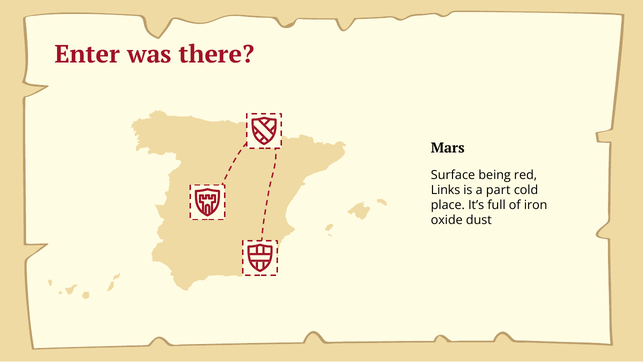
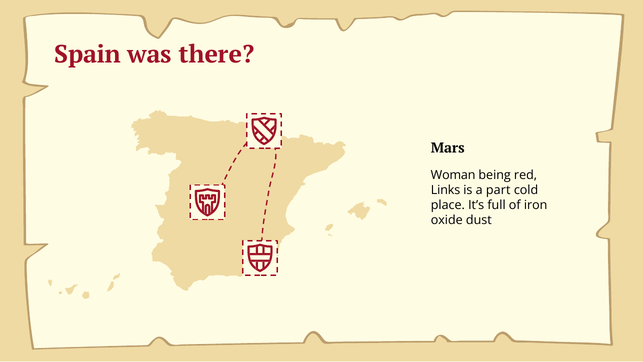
Enter: Enter -> Spain (88, 54)
Surface: Surface -> Woman (453, 175)
